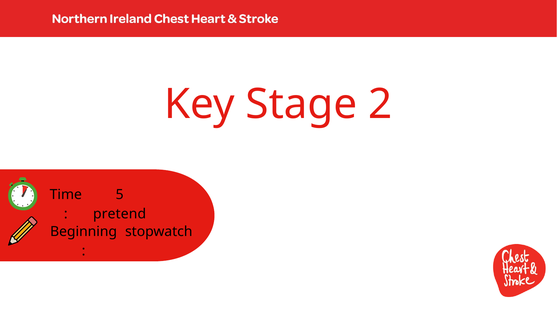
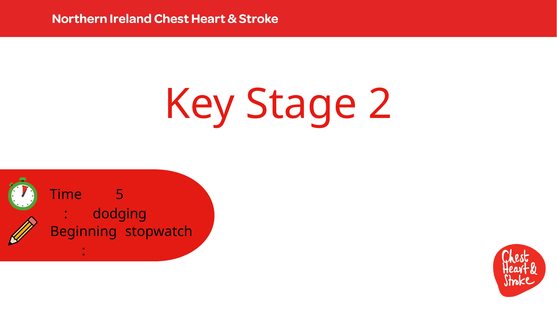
pretend: pretend -> dodging (120, 214)
